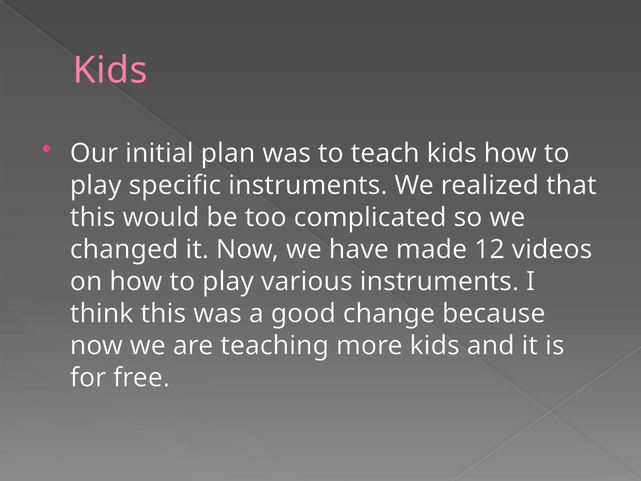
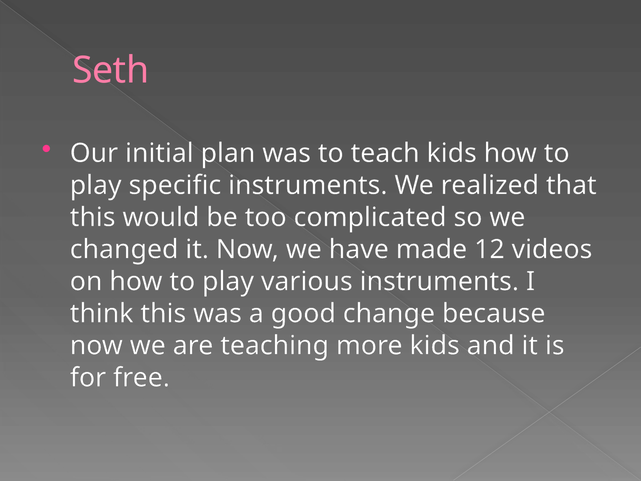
Kids: Kids -> Seth (111, 70)
